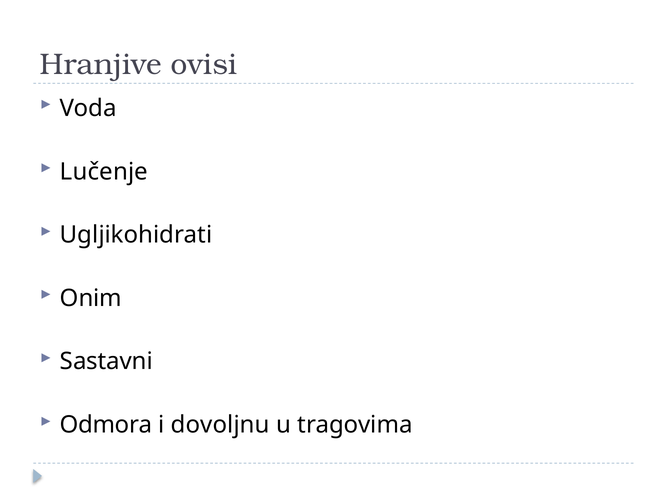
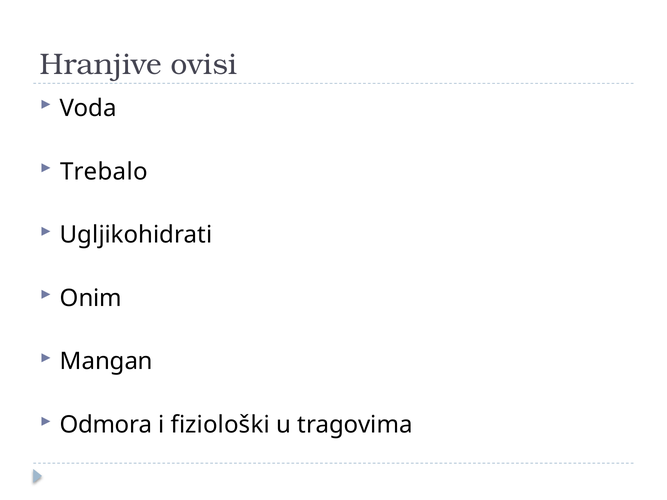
Lučenje: Lučenje -> Trebalo (104, 172)
Sastavni: Sastavni -> Mangan (106, 362)
dovoljnu: dovoljnu -> fiziološki (220, 425)
